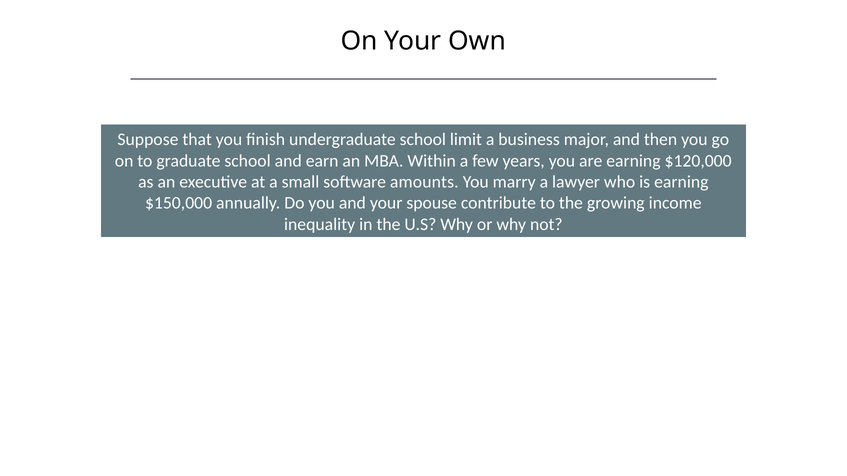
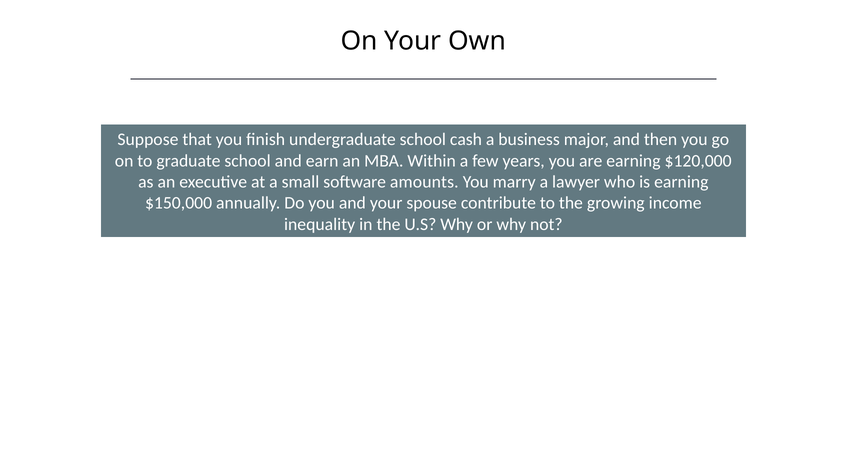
limit: limit -> cash (466, 140)
